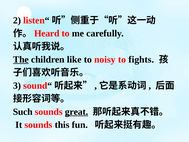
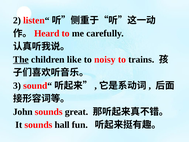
fights: fights -> trains (141, 59)
Such: Such -> John (23, 112)
great underline: present -> none (77, 112)
this: this -> hall (62, 125)
